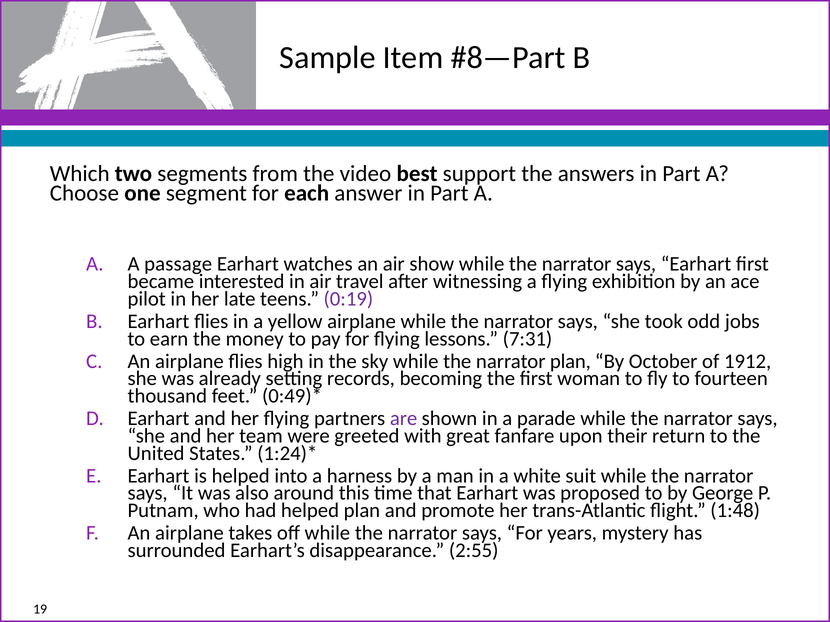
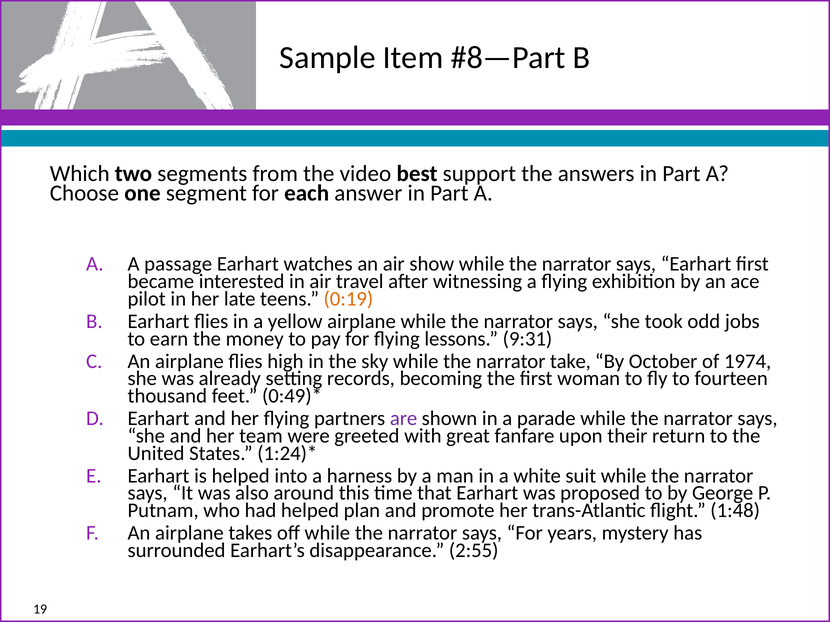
0:19 colour: purple -> orange (348, 299)
7:31: 7:31 -> 9:31 (528, 339)
narrator plan: plan -> take (570, 361)
1912: 1912 -> 1974 (748, 361)
